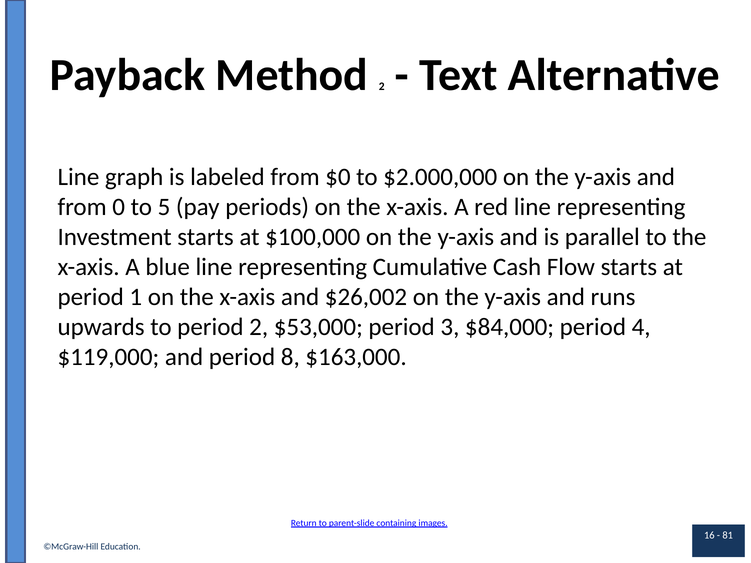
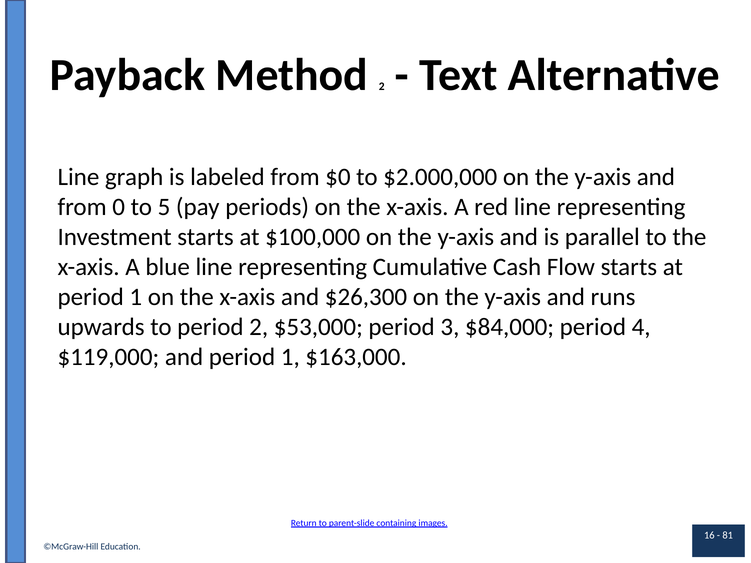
$26,002: $26,002 -> $26,300 (366, 297)
and period 8: 8 -> 1 (290, 357)
